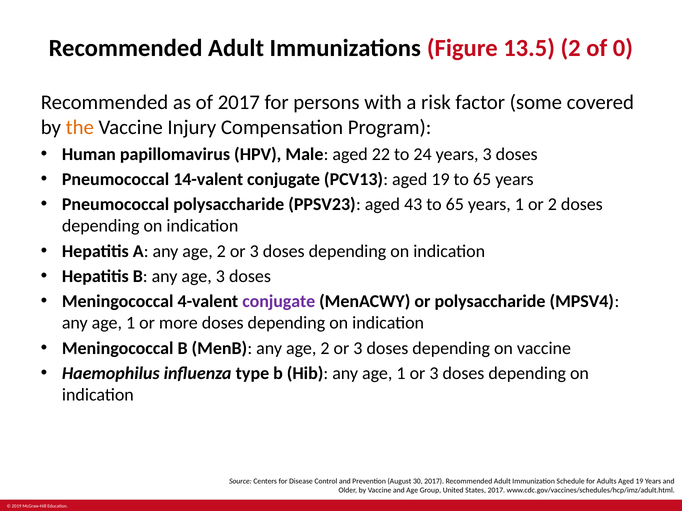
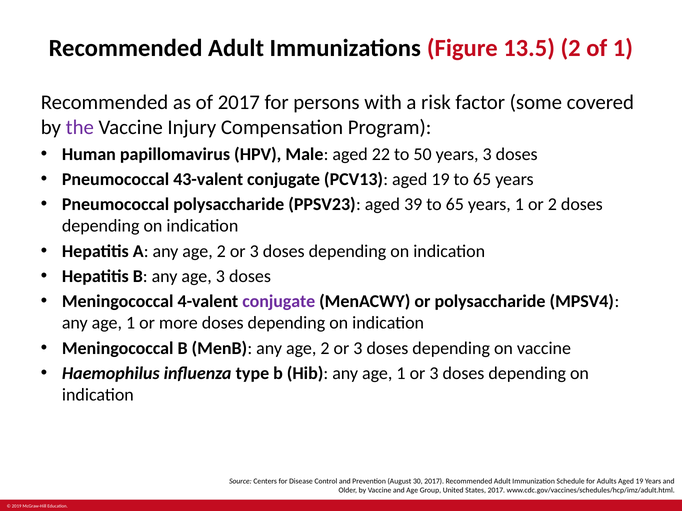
of 0: 0 -> 1 (623, 48)
the colour: orange -> purple (80, 128)
24: 24 -> 50 (423, 154)
14-valent: 14-valent -> 43-valent (208, 179)
43: 43 -> 39 (413, 205)
